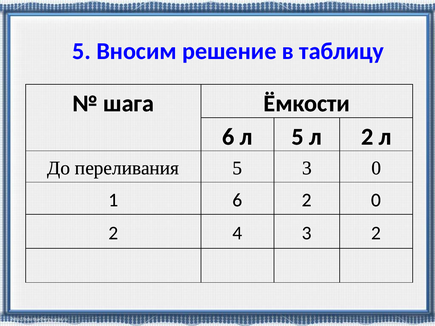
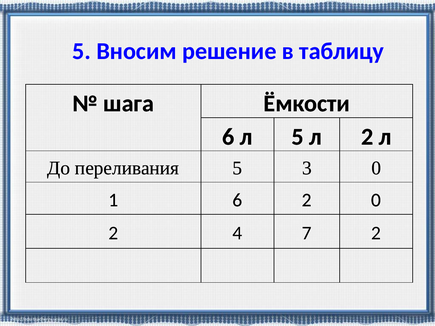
4 3: 3 -> 7 (307, 233)
